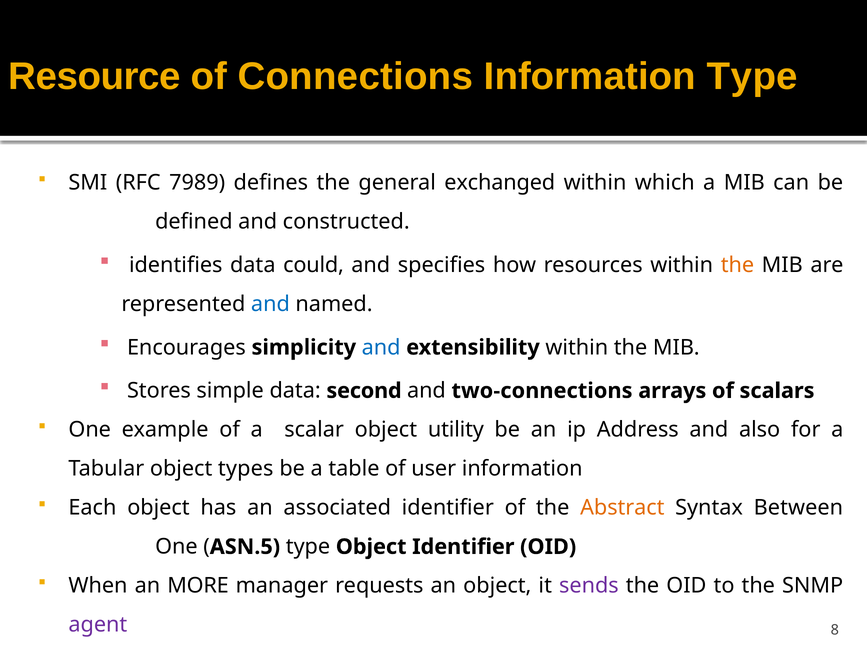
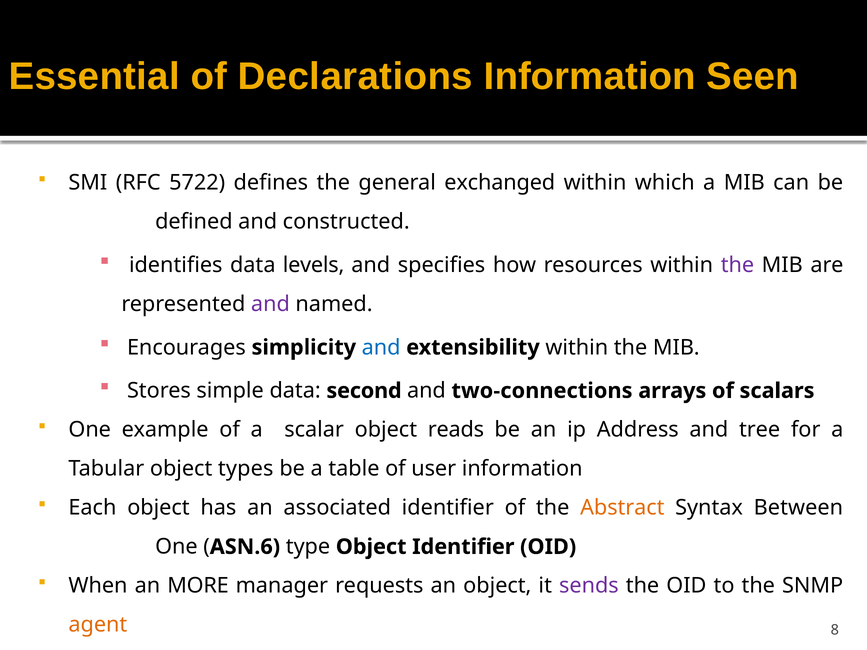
Resource: Resource -> Essential (94, 77)
Connections: Connections -> Declarations (355, 77)
Information Type: Type -> Seen (752, 77)
7989: 7989 -> 5722 (197, 183)
could: could -> levels (314, 265)
the colour: orange -> purple (737, 265)
and colour: blue -> purple (270, 304)
utility: utility -> reads (456, 430)
also: also -> tree (760, 430)
ASN.5: ASN.5 -> ASN.6 (245, 547)
agent colour: purple -> orange (98, 625)
